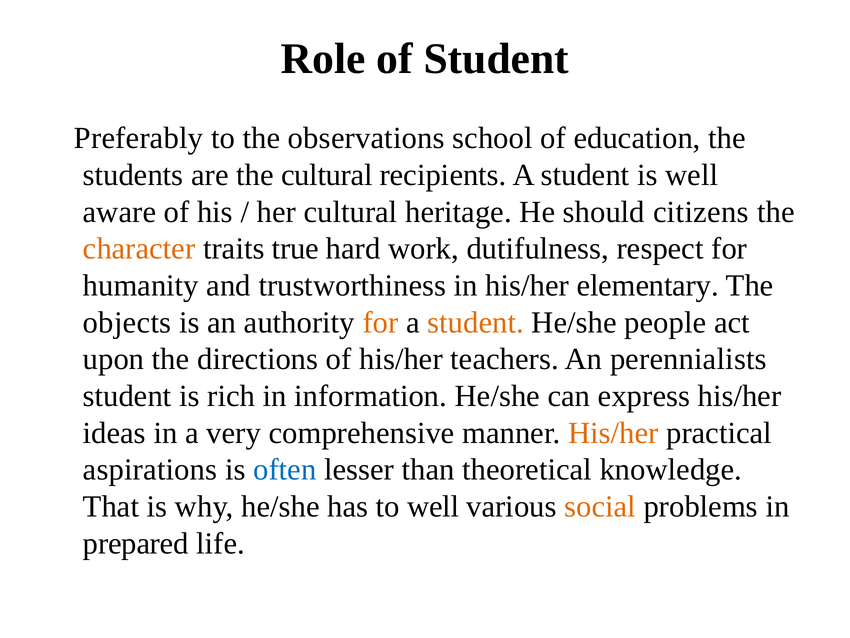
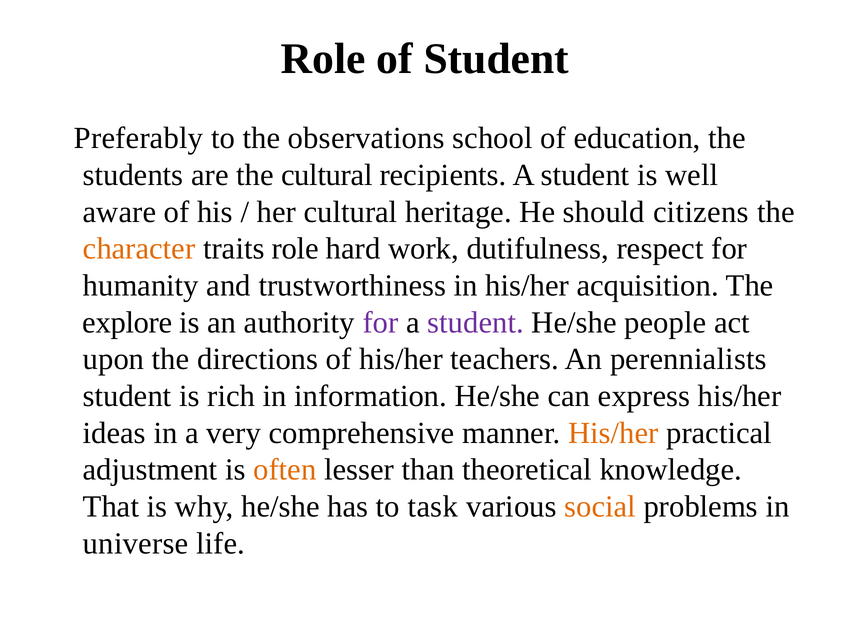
traits true: true -> role (295, 249)
elementary: elementary -> acquisition (648, 285)
objects: objects -> explore (127, 322)
for colour: orange -> purple (380, 322)
student colour: orange -> purple (476, 322)
aspirations: aspirations -> adjustment (150, 469)
often colour: blue -> orange (285, 469)
to well: well -> task (433, 506)
prepared: prepared -> universe (136, 543)
